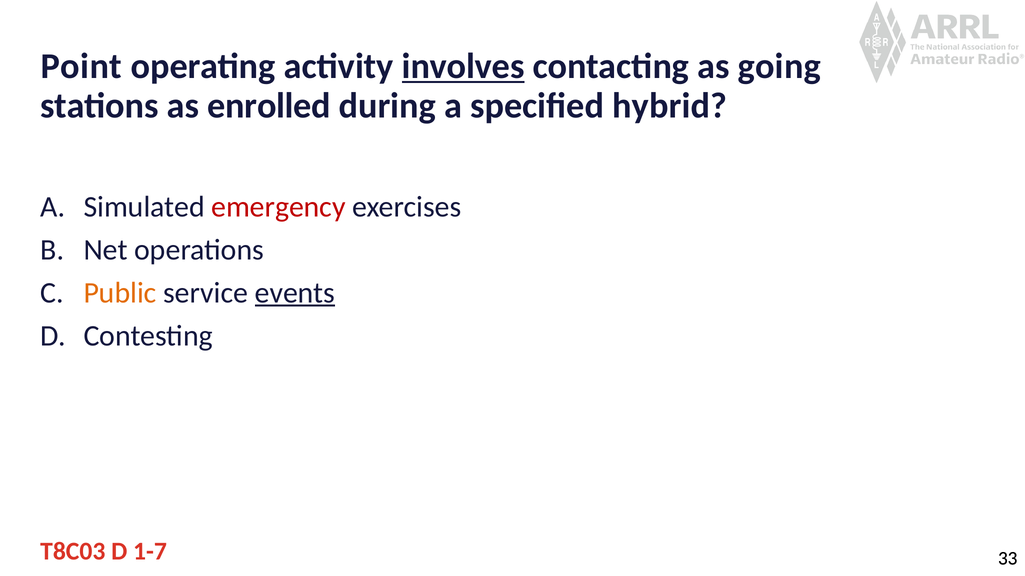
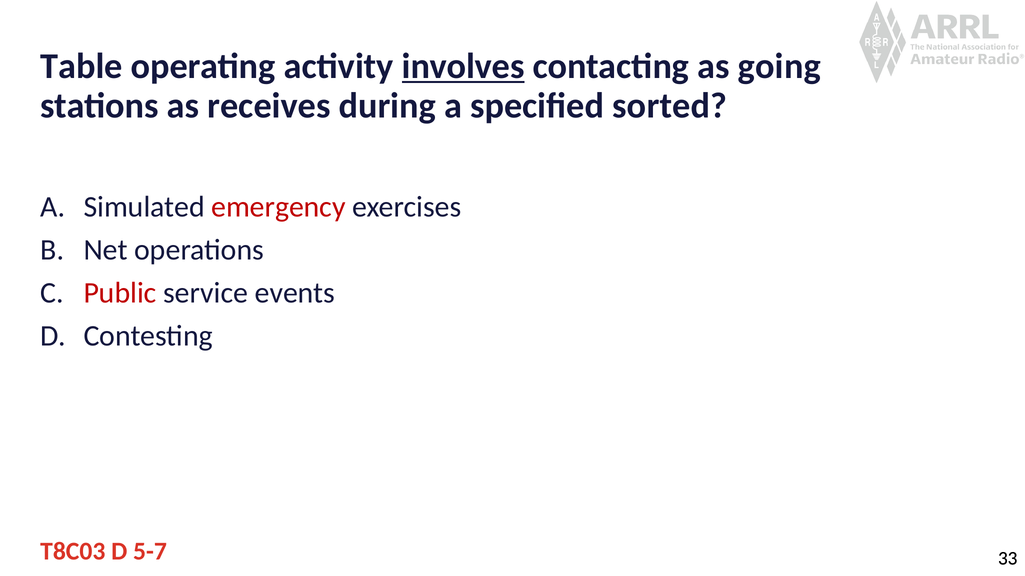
Point: Point -> Table (82, 67)
enrolled: enrolled -> receives (269, 106)
hybrid: hybrid -> sorted (670, 106)
Public colour: orange -> red (120, 293)
events underline: present -> none (295, 293)
1-7: 1-7 -> 5-7 (150, 552)
